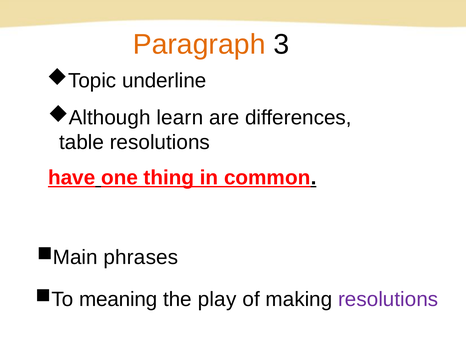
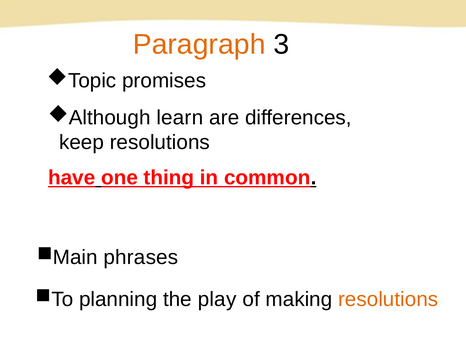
underline: underline -> promises (164, 81)
table: table -> keep (82, 143)
meaning: meaning -> planning (118, 300)
resolutions colour: purple -> orange (388, 300)
